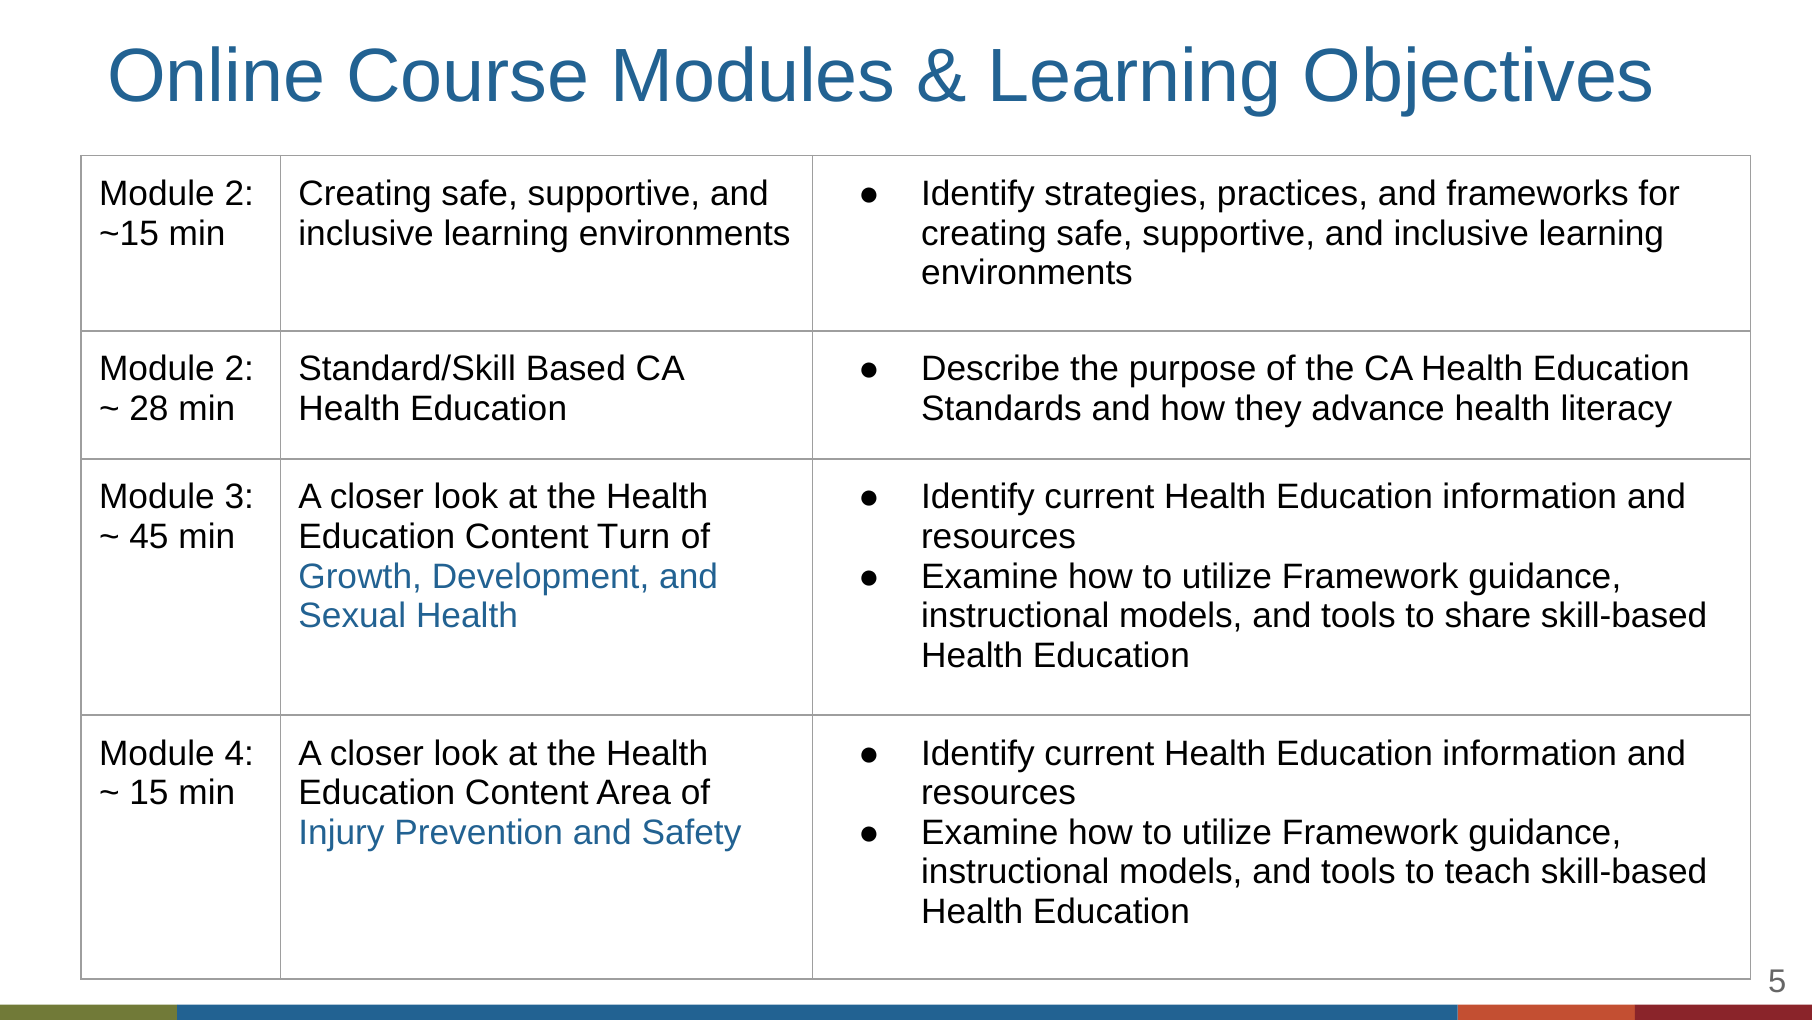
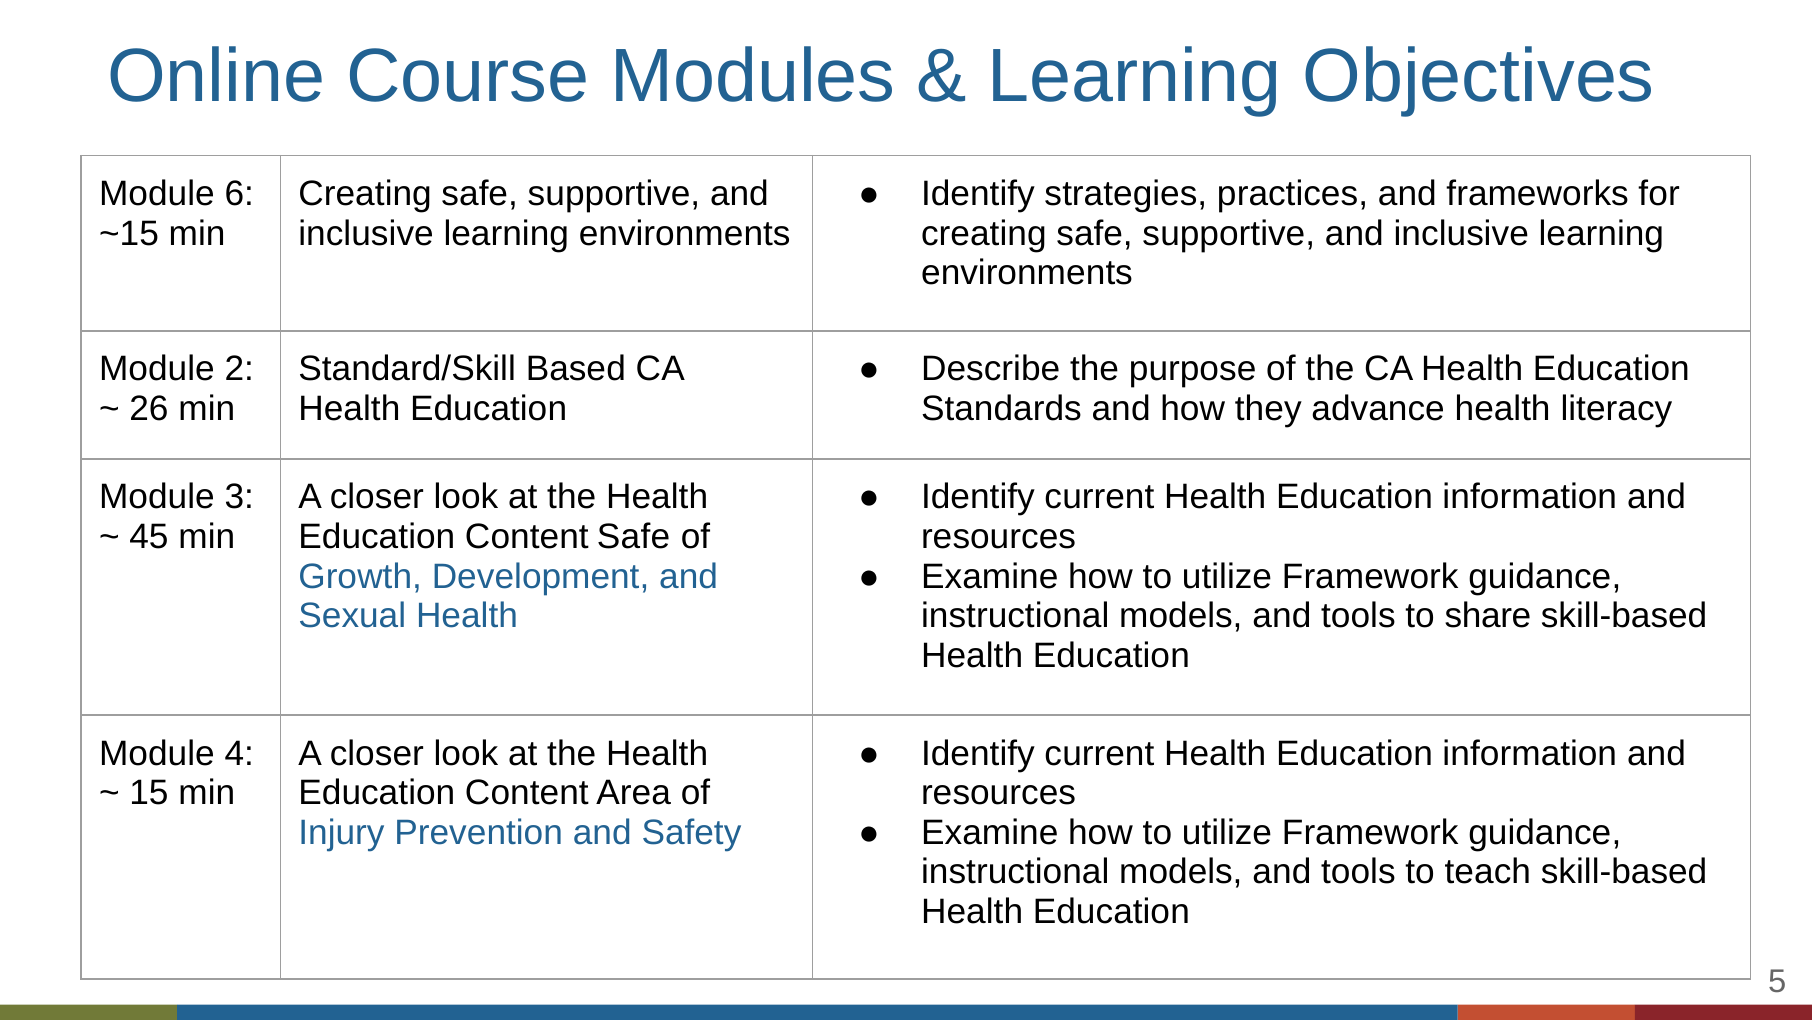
2: 2 -> 6 (239, 194)
28: 28 -> 26 (149, 409)
Content Turn: Turn -> Safe (634, 536)
